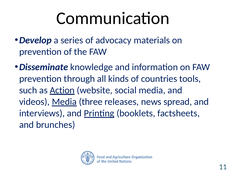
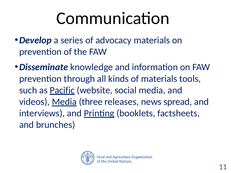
of countries: countries -> materials (159, 79)
Action: Action -> Pacific (62, 90)
